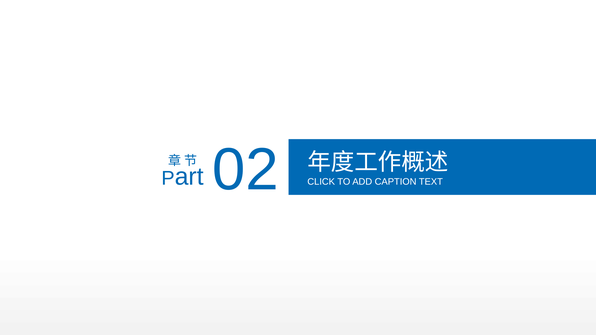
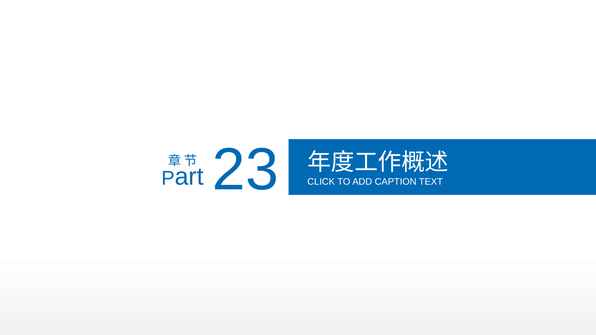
02: 02 -> 23 (245, 170)
